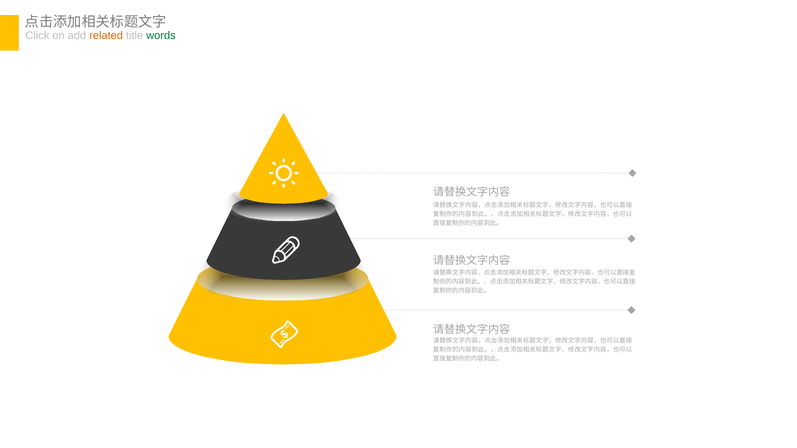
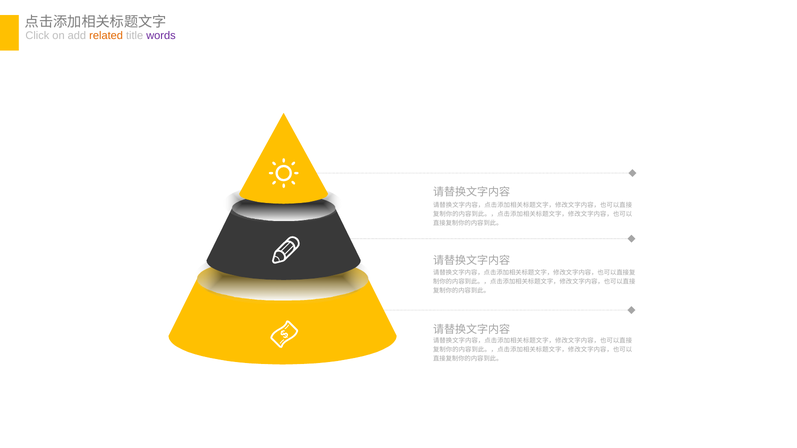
words colour: green -> purple (161, 36)
